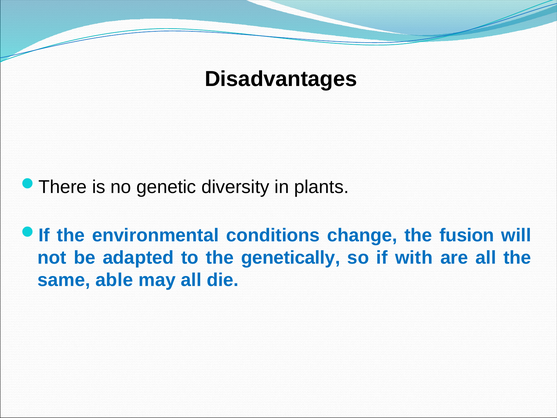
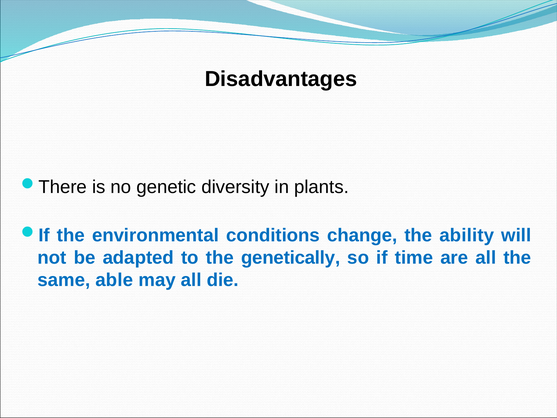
fusion: fusion -> ability (467, 235)
with: with -> time (414, 258)
